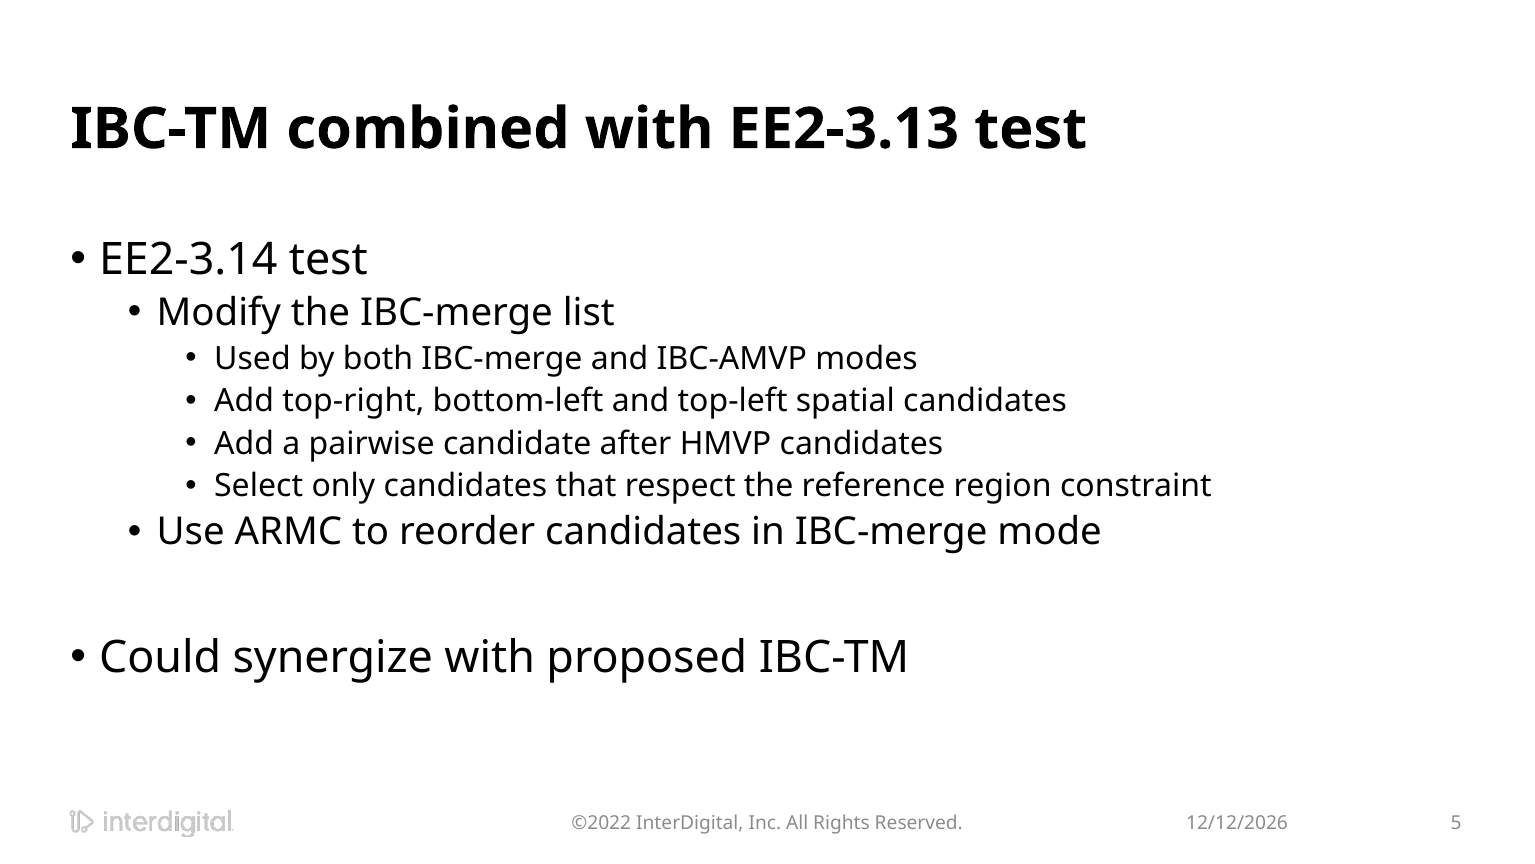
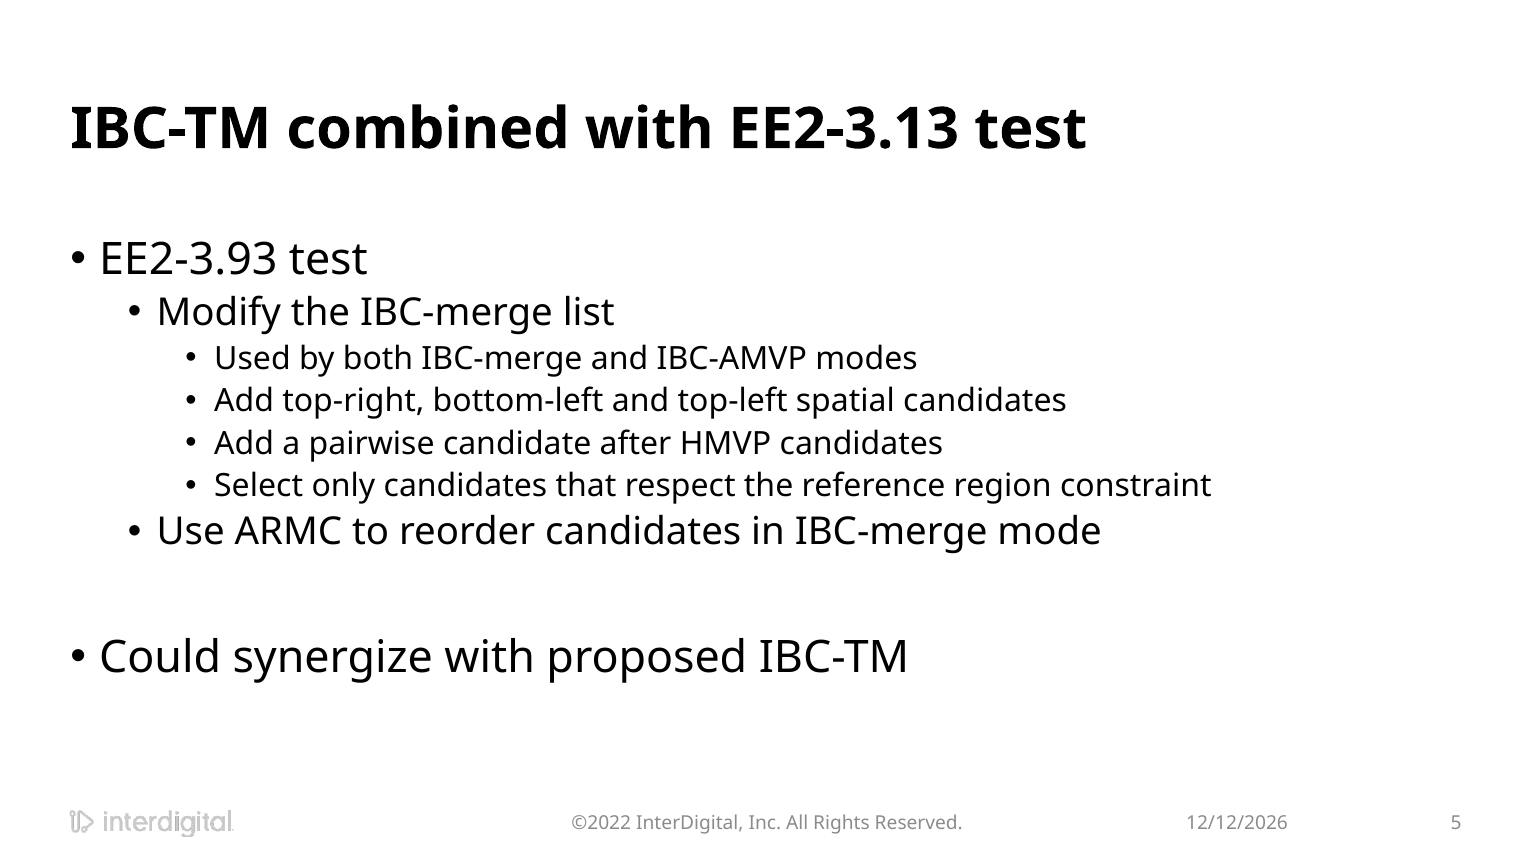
EE2-3.14: EE2-3.14 -> EE2-3.93 (188, 260)
